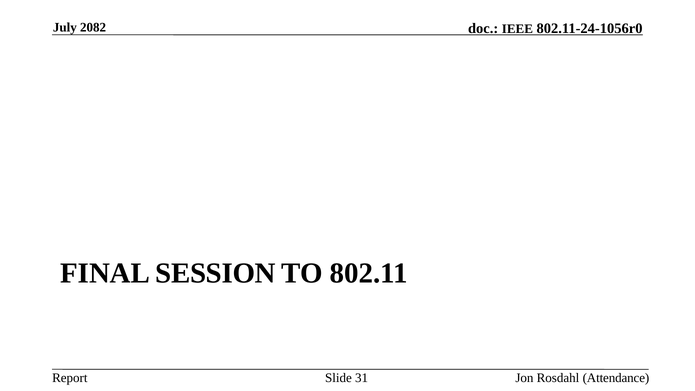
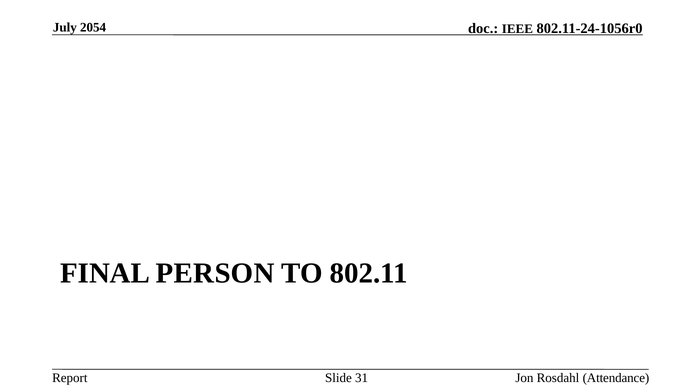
2082: 2082 -> 2054 (93, 28)
SESSION: SESSION -> PERSON (215, 273)
